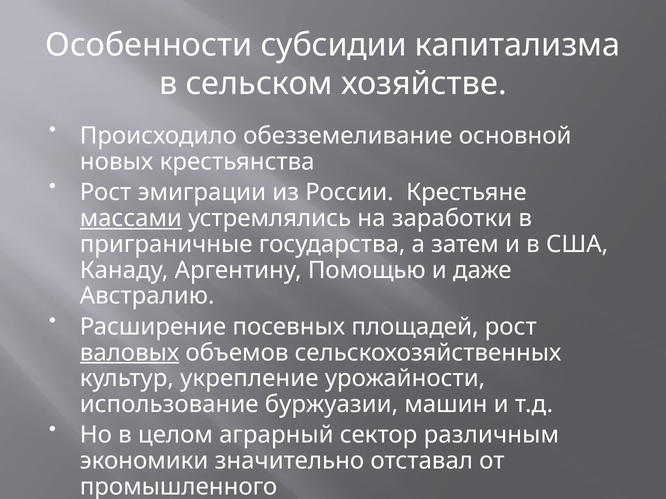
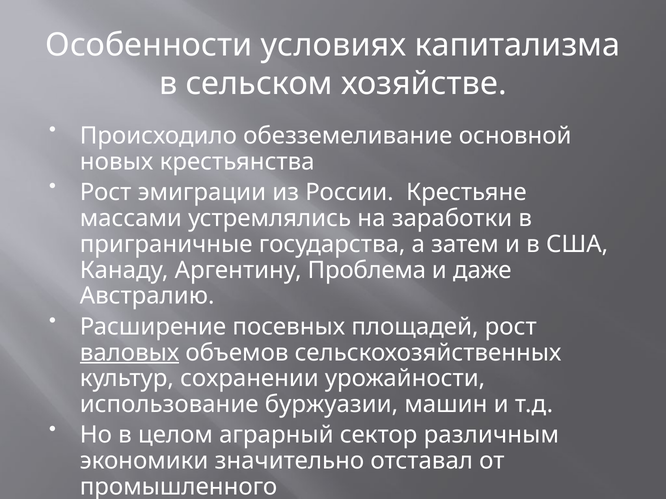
субсидии: субсидии -> условиях (334, 45)
массами underline: present -> none (131, 218)
Помощью: Помощью -> Проблема (367, 270)
укрепление: укрепление -> сохранении (249, 379)
